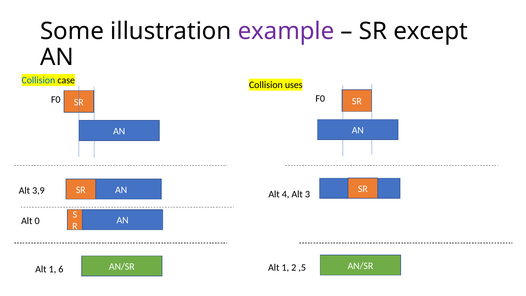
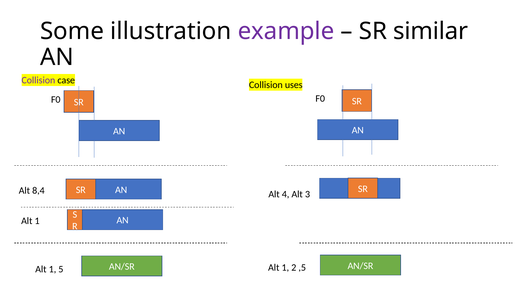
except: except -> similar (431, 31)
Collision colour: blue -> purple (38, 80)
3,9: 3,9 -> 8,4 (38, 191)
0: 0 -> 1 (37, 221)
6: 6 -> 5 (61, 269)
